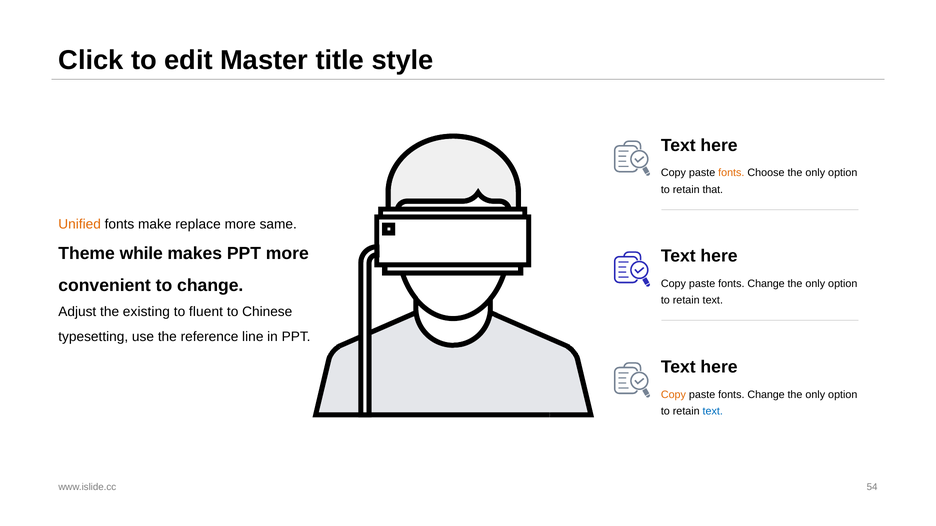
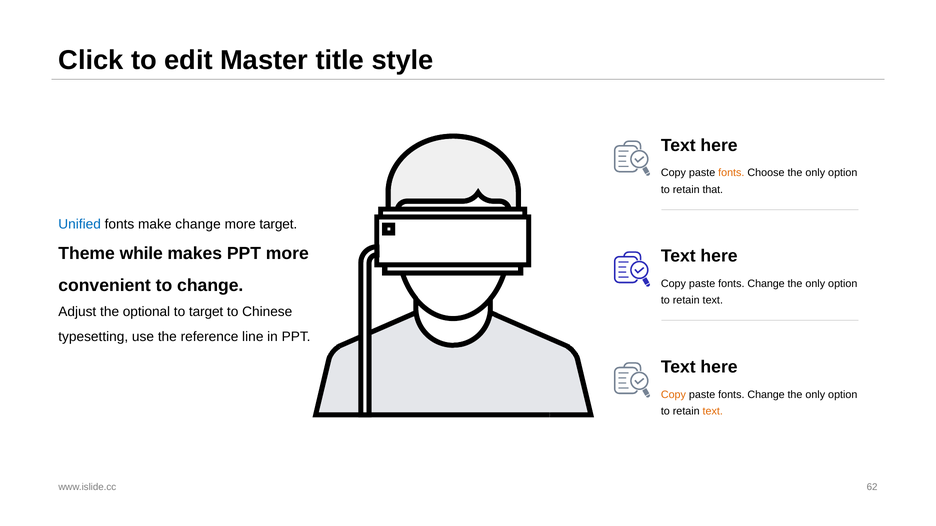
Unified colour: orange -> blue (80, 224)
make replace: replace -> change (198, 224)
more same: same -> target (278, 224)
existing: existing -> optional (146, 312)
to fluent: fluent -> target (206, 312)
text colour: blue -> orange (713, 412)
54: 54 -> 62 (872, 488)
